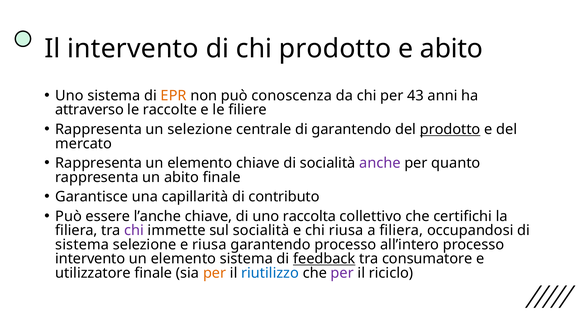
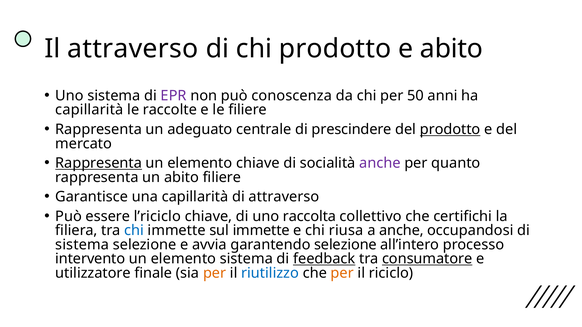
Il intervento: intervento -> attraverso (133, 49)
EPR colour: orange -> purple (174, 96)
43: 43 -> 50 (416, 96)
attraverso: attraverso -> capillarità (89, 110)
un selezione: selezione -> adeguato (200, 130)
di garantendo: garantendo -> prescindere (352, 130)
Rappresenta underline: none -> present (99, 163)
abito finale: finale -> filiere (222, 177)
di contributo: contributo -> attraverso (284, 197)
l’anche: l’anche -> l’riciclo (157, 217)
chi colour: purple -> blue (134, 231)
sul socialità: socialità -> immette (261, 231)
a filiera: filiera -> anche (401, 231)
e riusa: riusa -> avvia (209, 245)
garantendo processo: processo -> selezione (345, 245)
consumatore underline: none -> present (427, 259)
per colour: purple -> orange (342, 273)
